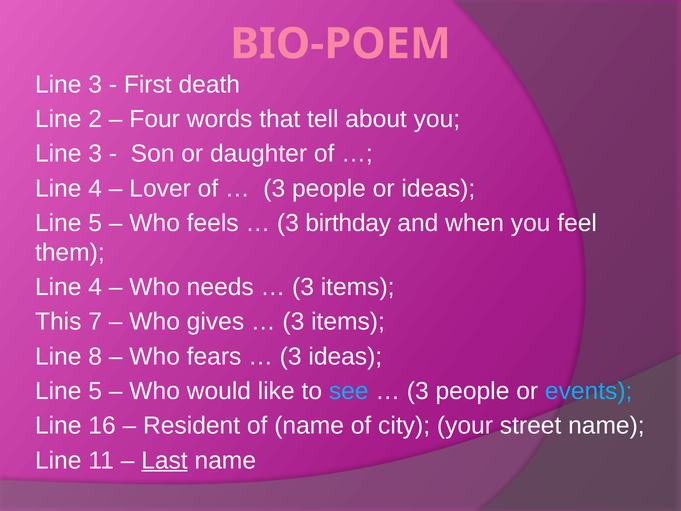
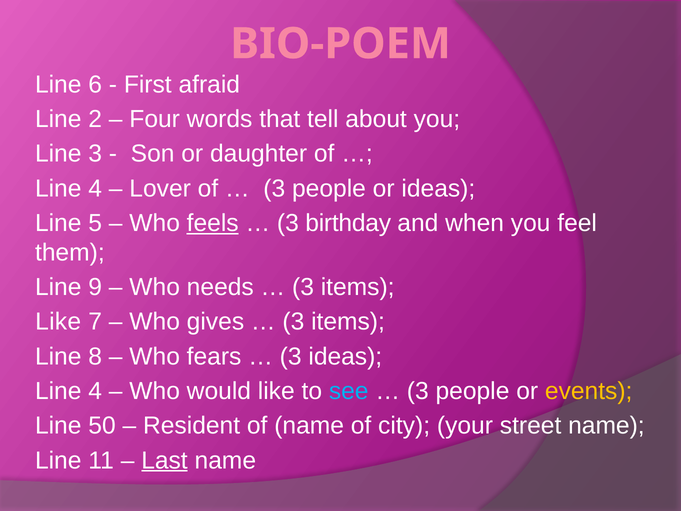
3: 3 -> 6 (95, 85)
death: death -> afraid (209, 85)
feels underline: none -> present (213, 223)
4: 4 -> 9 (95, 287)
This: This -> Like (58, 322)
5: 5 -> 4 (95, 391)
events colour: light blue -> yellow (589, 391)
16: 16 -> 50 (102, 426)
